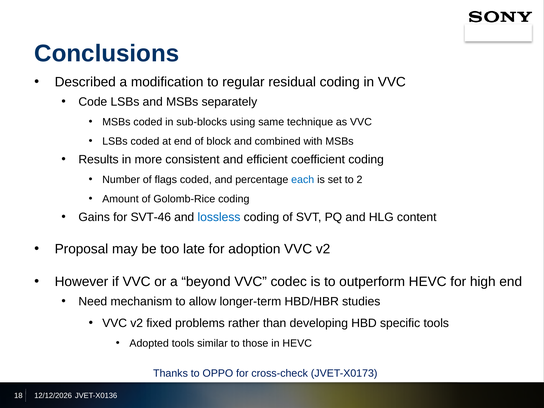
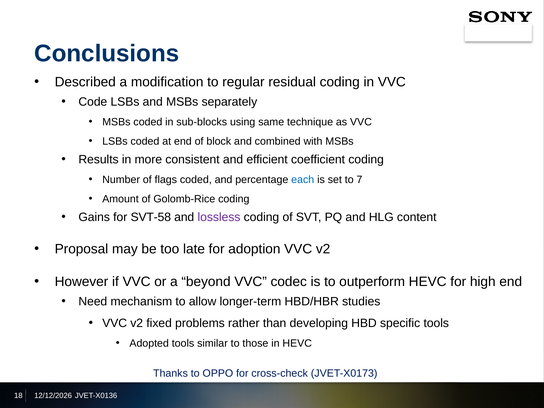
2: 2 -> 7 (359, 180)
SVT-46: SVT-46 -> SVT-58 (151, 217)
lossless colour: blue -> purple (219, 217)
